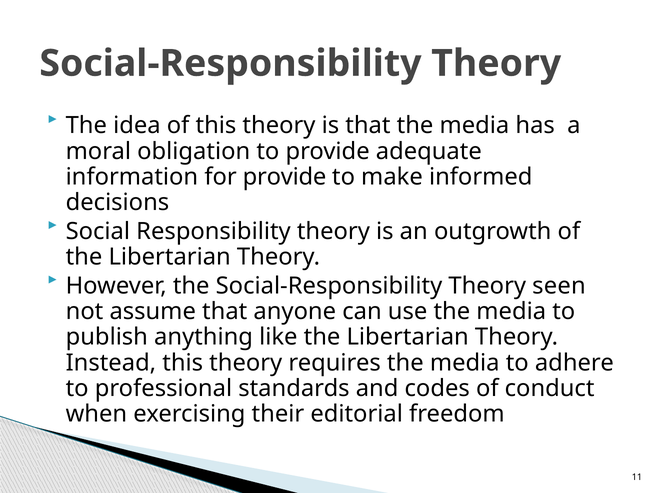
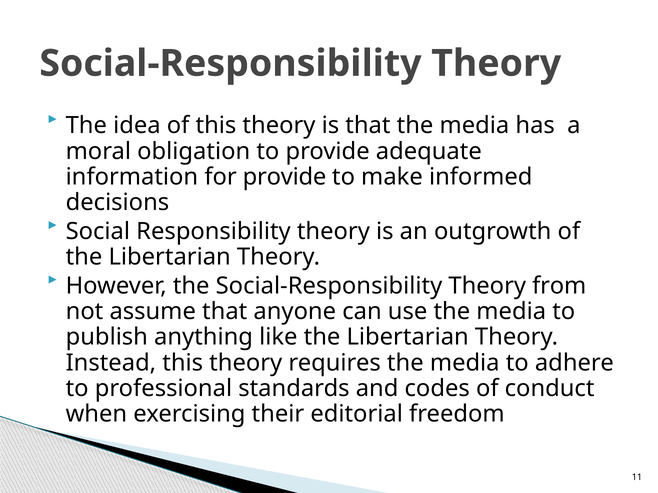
seen: seen -> from (559, 286)
